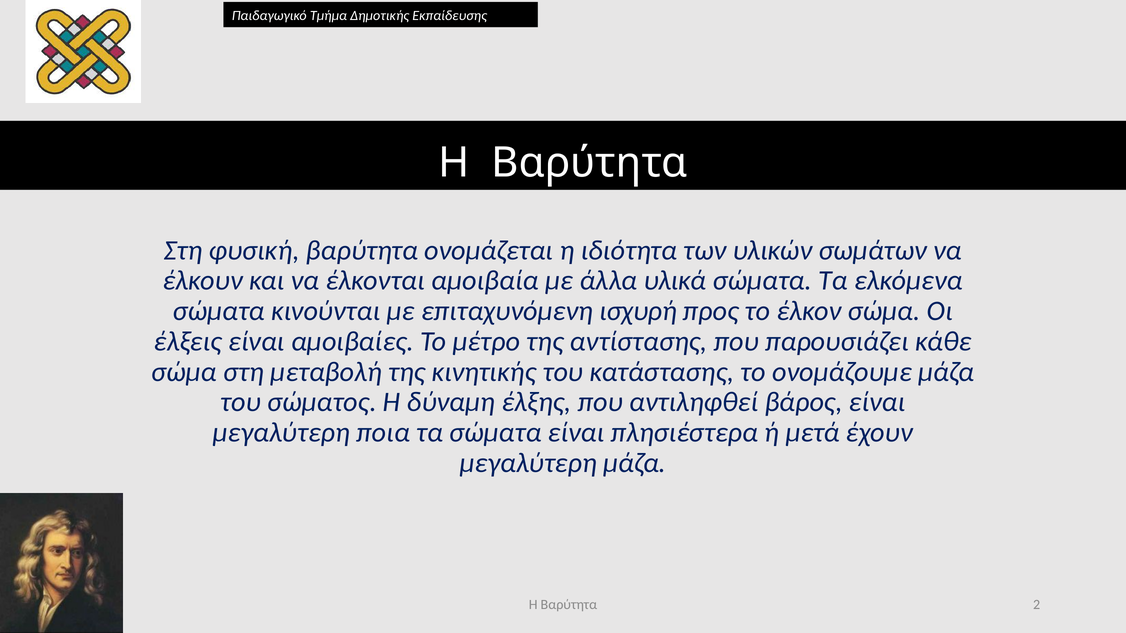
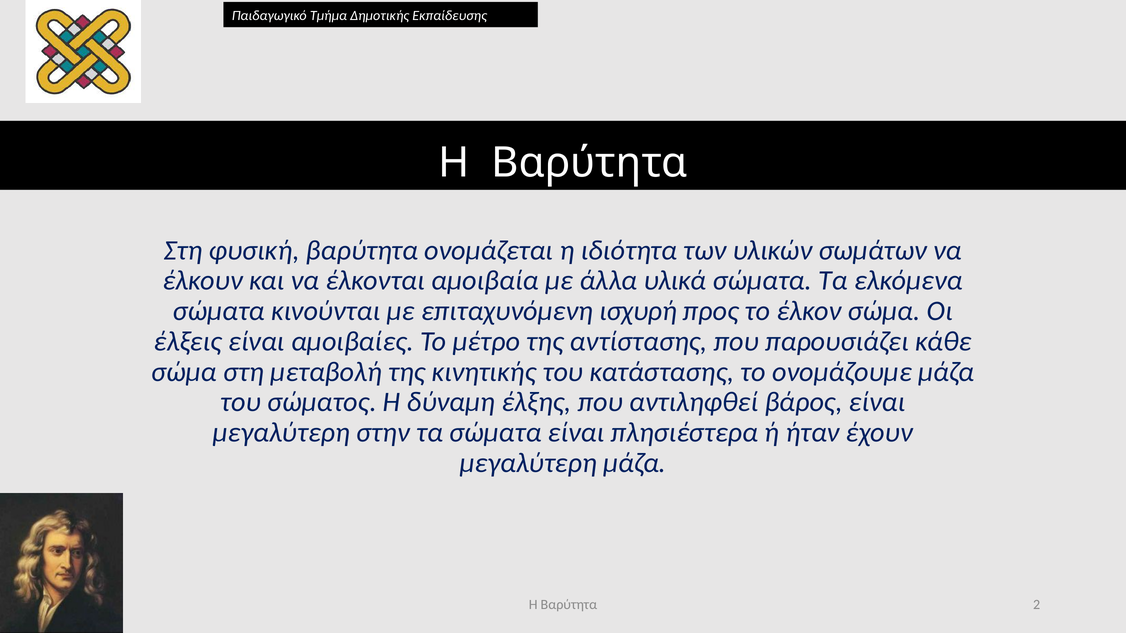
ποια: ποια -> στην (383, 433)
μετά: μετά -> ήταν (813, 433)
